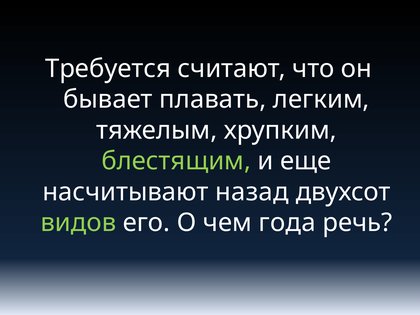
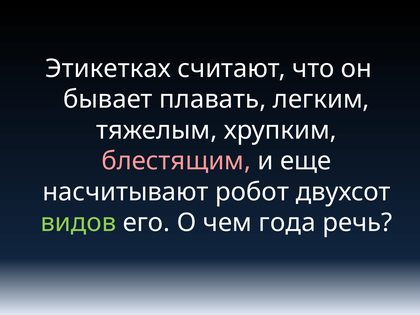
Требуется: Требуется -> Этикетках (108, 69)
блестящим colour: light green -> pink (176, 161)
назад: назад -> робот (252, 192)
